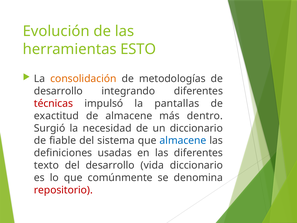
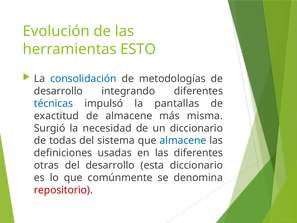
consolidación colour: orange -> blue (83, 79)
técnicas colour: red -> blue (53, 103)
dentro: dentro -> misma (205, 116)
fiable: fiable -> todas (63, 140)
texto: texto -> otras (46, 165)
vida: vida -> esta (152, 165)
